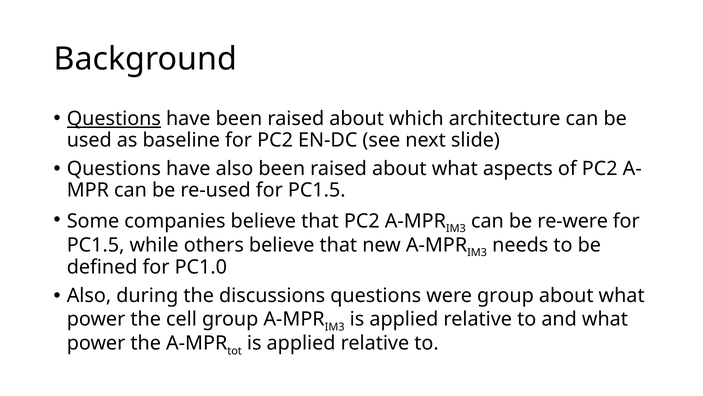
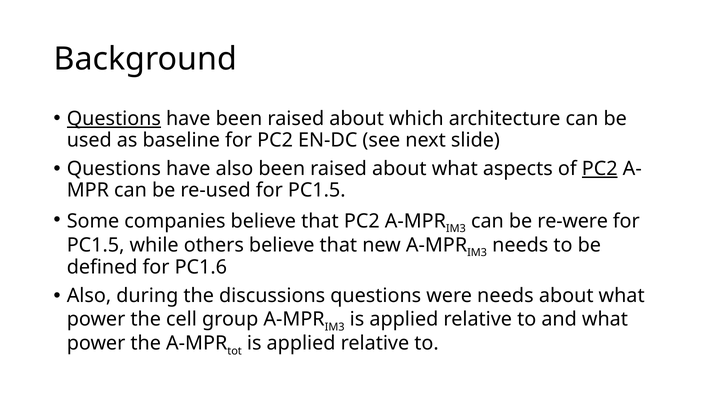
PC2 underline: none -> present (600, 169)
PC1.0: PC1.0 -> PC1.6 (201, 267)
were group: group -> needs (505, 295)
